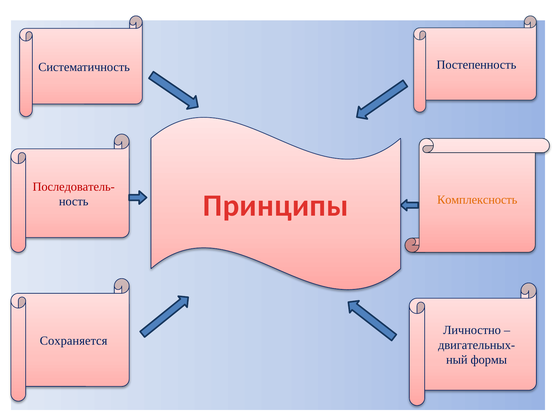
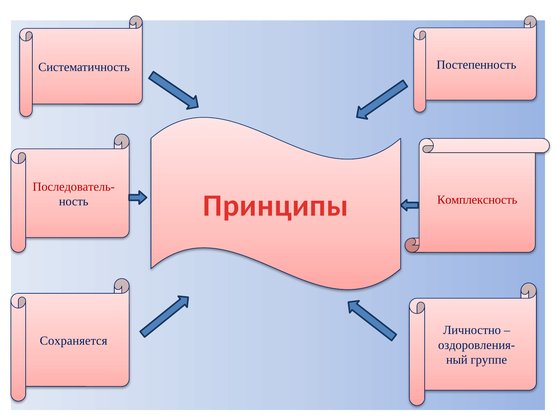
Комплексность colour: orange -> red (477, 200)
двигательных-: двигательных- -> оздоровления- (477, 345)
формы: формы -> группе (489, 360)
